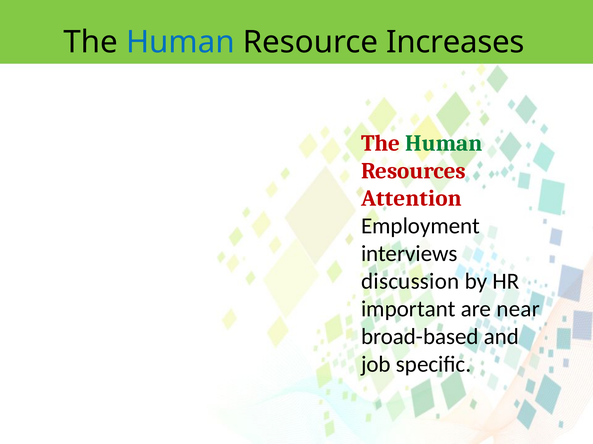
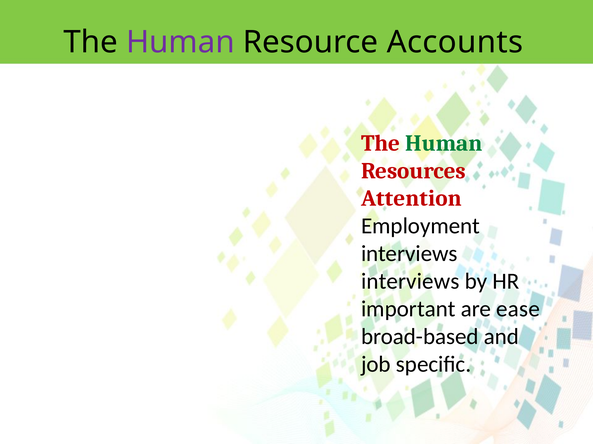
Human colour: blue -> purple (180, 42)
Increases: Increases -> Accounts (455, 42)
discussion: discussion -> interviews (410, 282)
near: near -> ease (518, 309)
